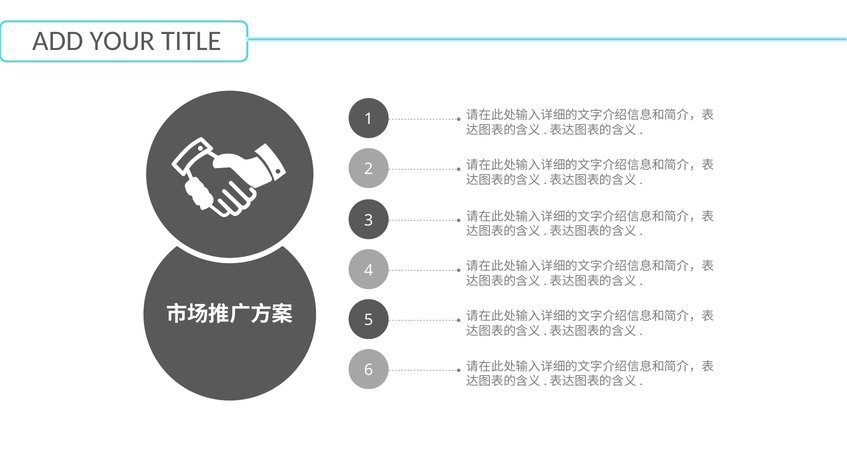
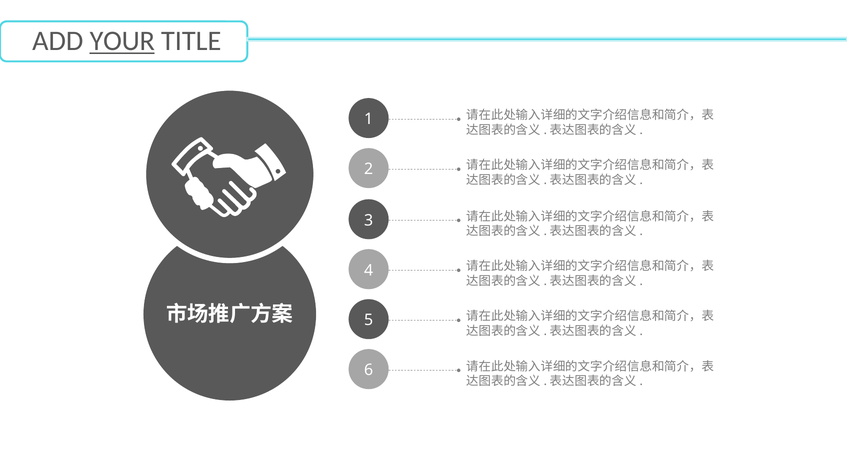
YOUR underline: none -> present (122, 41)
